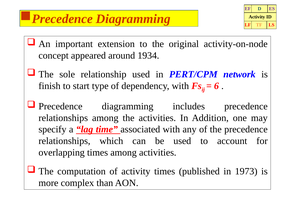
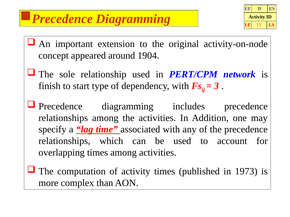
1934: 1934 -> 1904 (148, 56)
6: 6 -> 3 (216, 86)
